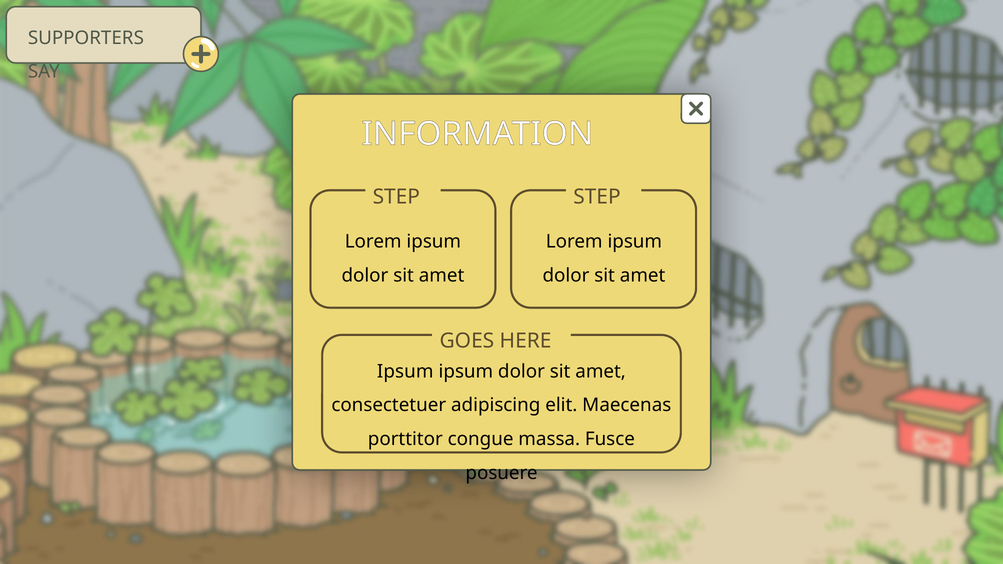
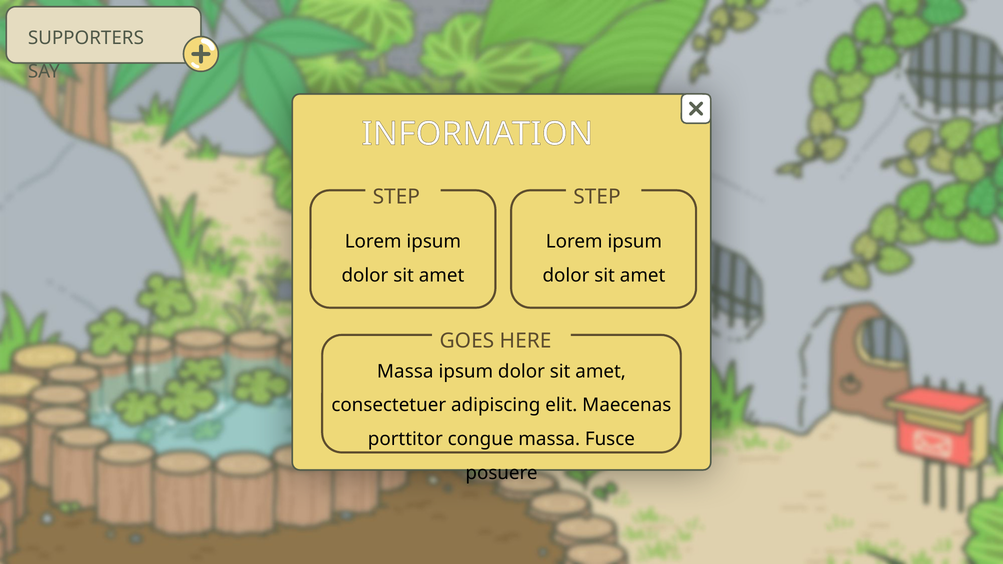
Ipsum: Ipsum -> Massa (405, 371)
